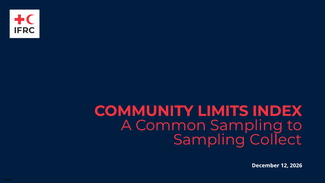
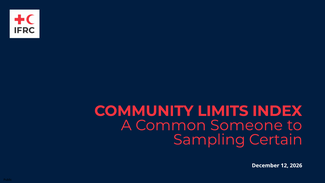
Common Sampling: Sampling -> Someone (246, 125)
Collect: Collect -> Certain (276, 139)
